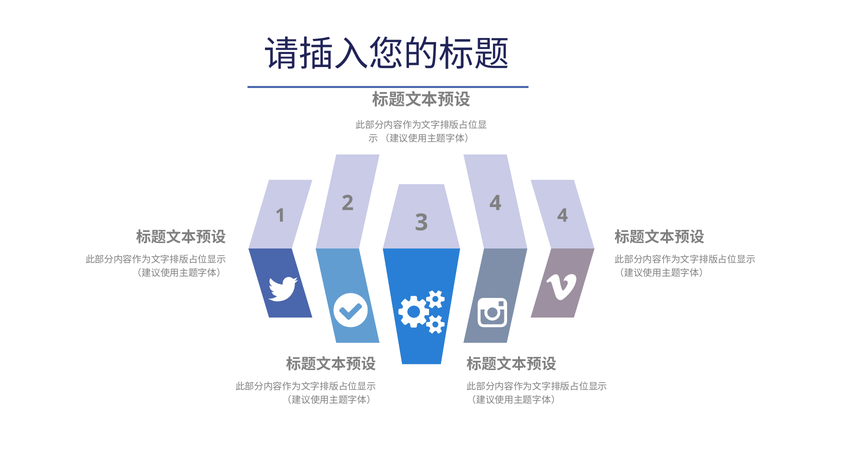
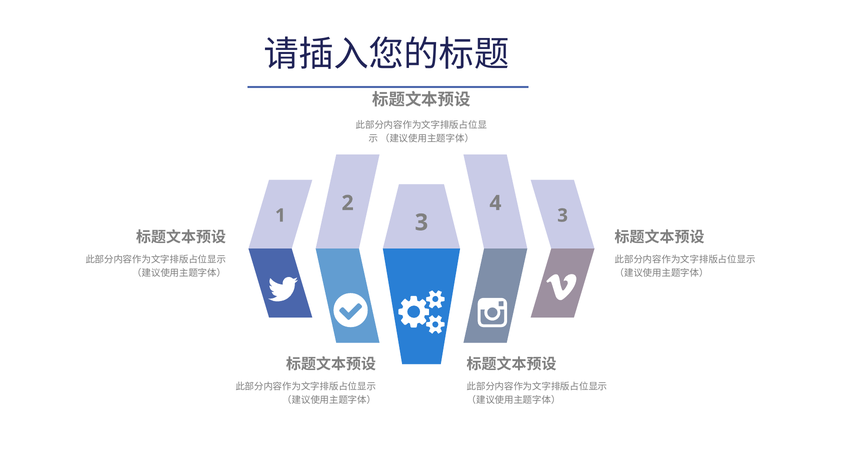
1 4: 4 -> 3 (563, 216)
